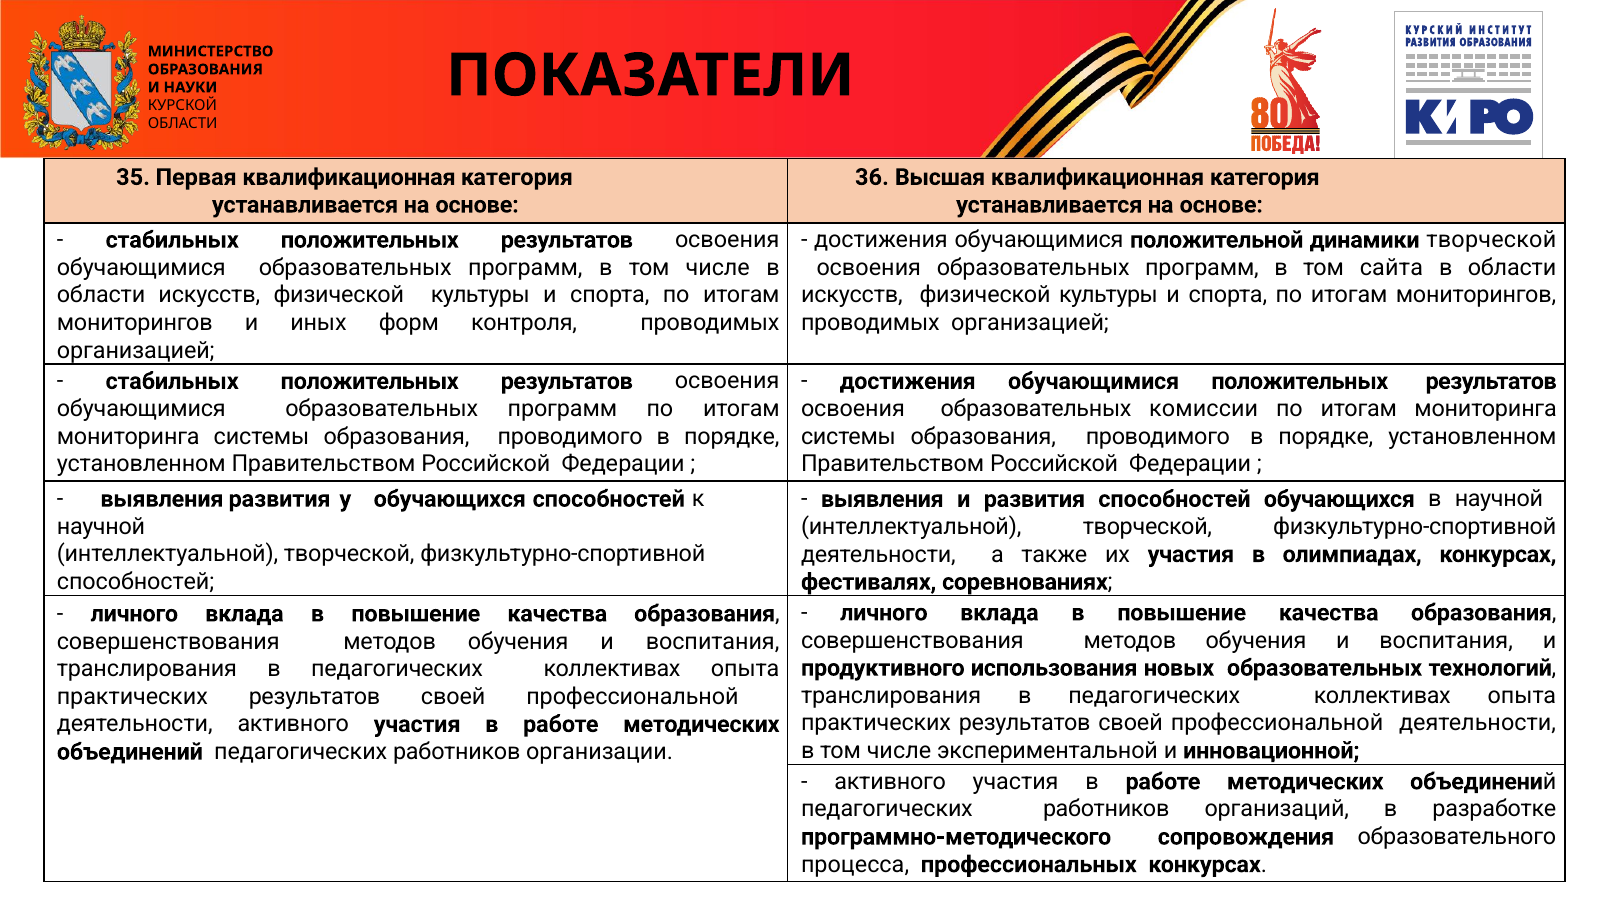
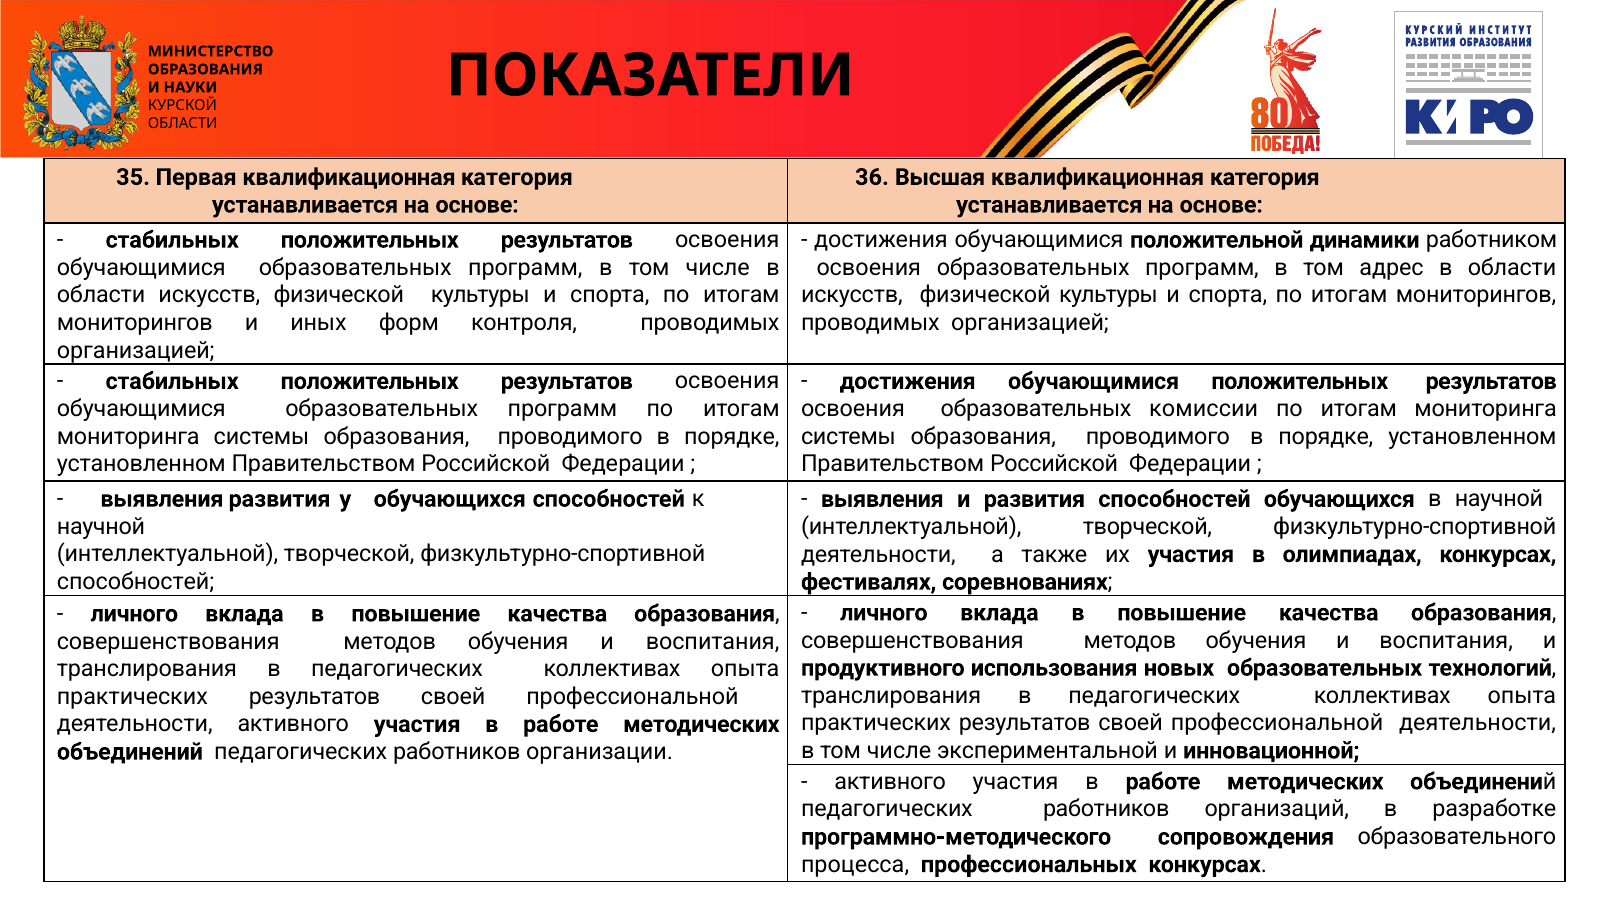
динамики творческой: творческой -> работником (1492, 240)
сайта: сайта -> адрес (1392, 268)
